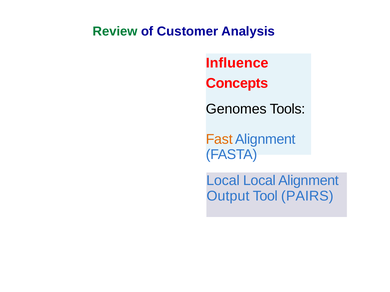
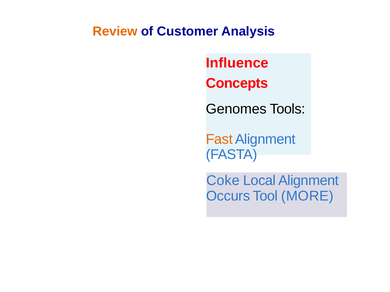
Review colour: green -> orange (115, 31)
Local: Local -> Coke (223, 181)
Output: Output -> Occurs (228, 196)
PAIRS: PAIRS -> MORE (307, 196)
